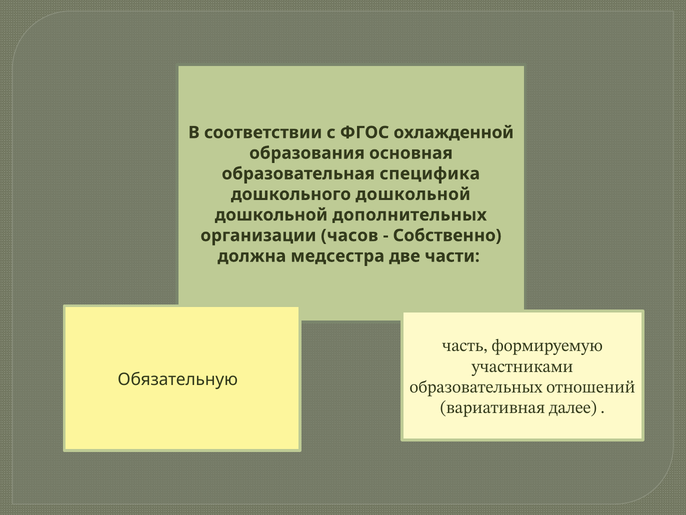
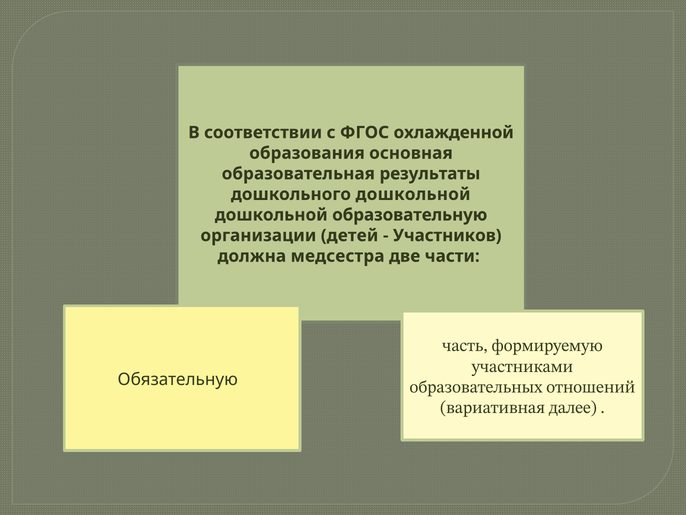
специфика: специфика -> результаты (430, 174)
дополнительных: дополнительных -> образовательную (410, 215)
часов: часов -> детей (350, 235)
Собственно: Собственно -> Участников (447, 235)
